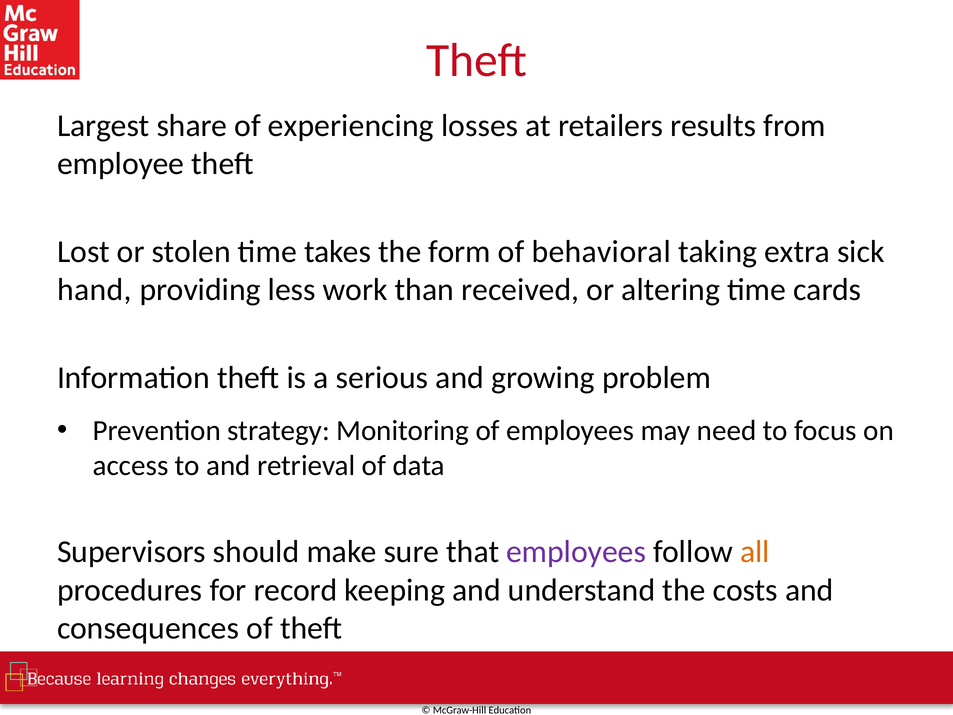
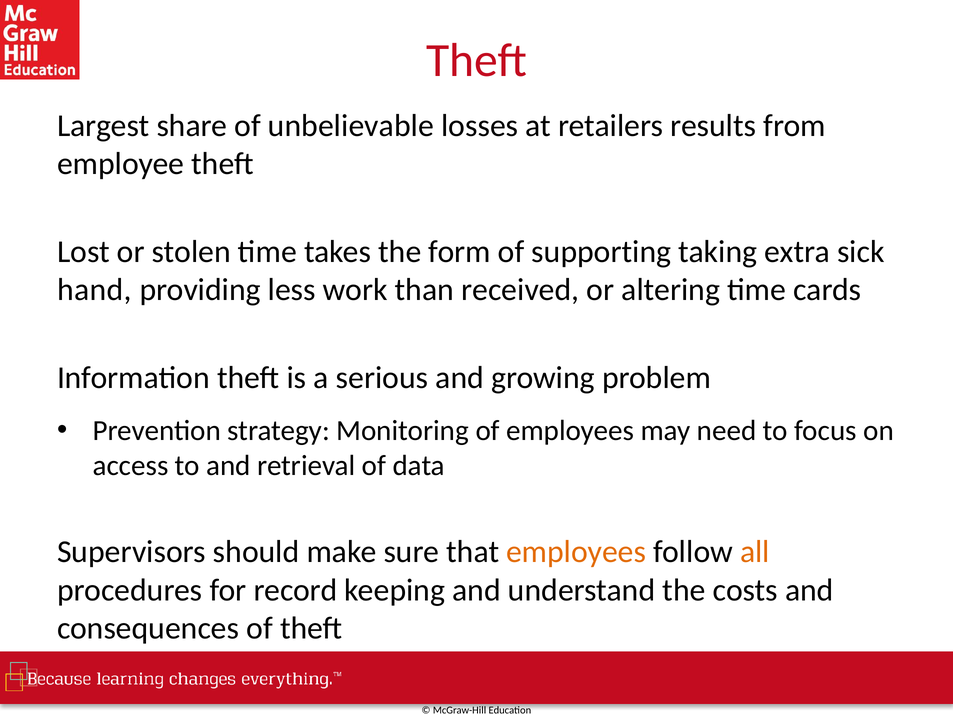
experiencing: experiencing -> unbelievable (351, 126)
behavioral: behavioral -> supporting (601, 252)
employees colour: purple -> orange (576, 552)
